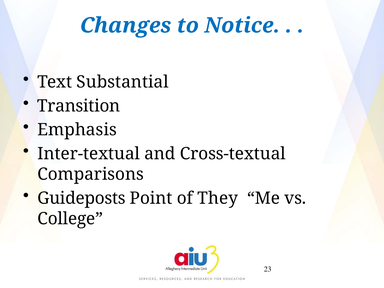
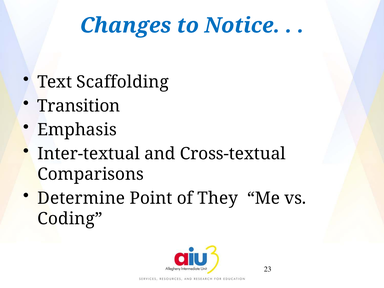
Substantial: Substantial -> Scaffolding (123, 82)
Guideposts: Guideposts -> Determine (81, 198)
College: College -> Coding (70, 219)
